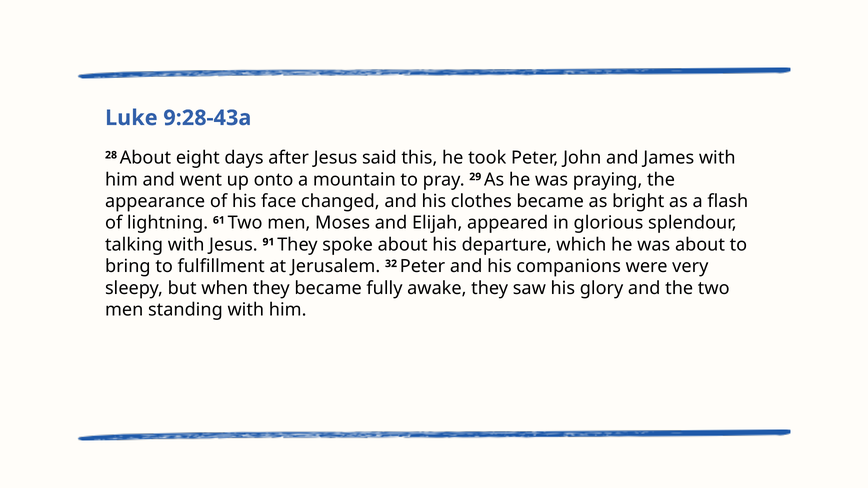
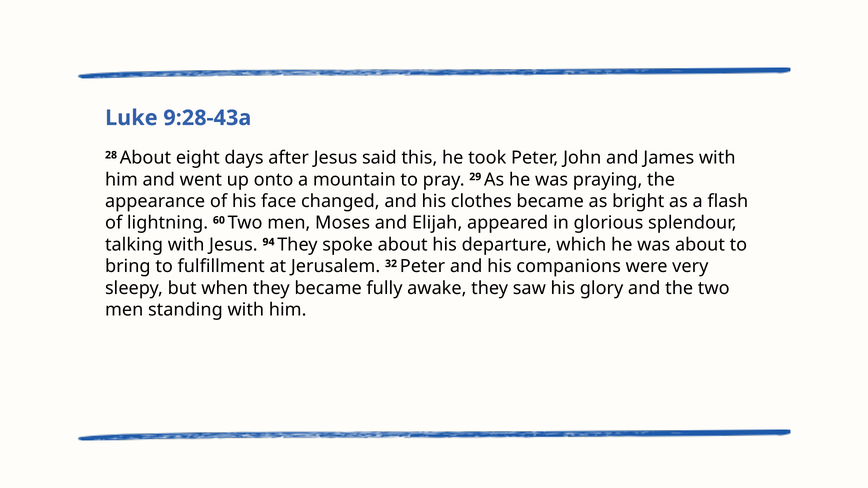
61: 61 -> 60 (219, 220)
91: 91 -> 94 (268, 242)
